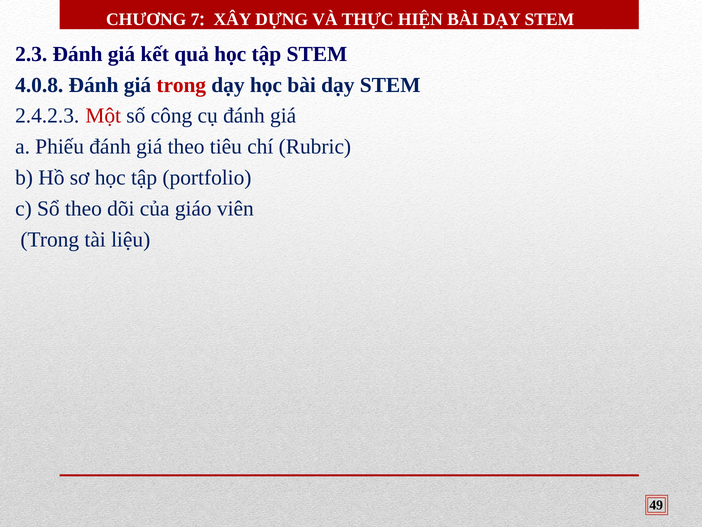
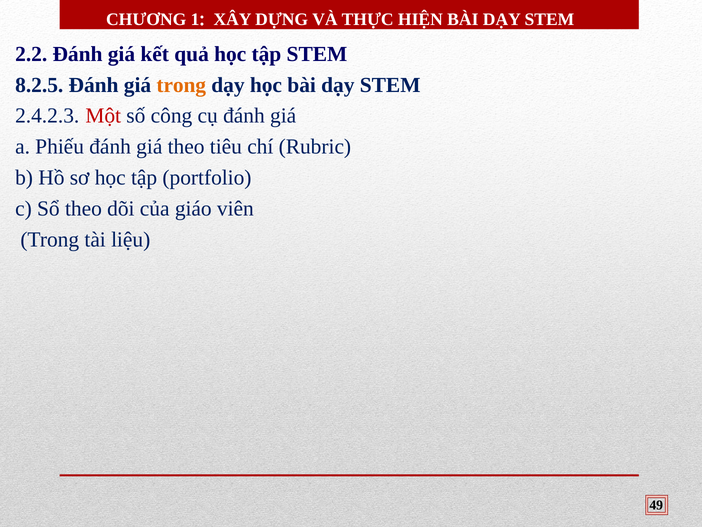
7: 7 -> 1 (195, 19)
2.3: 2.3 -> 2.2 (31, 54)
4.0.8: 4.0.8 -> 8.2.5 (39, 85)
trong colour: red -> orange (181, 85)
